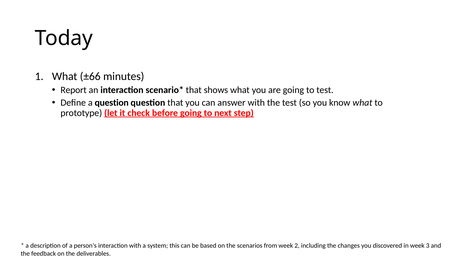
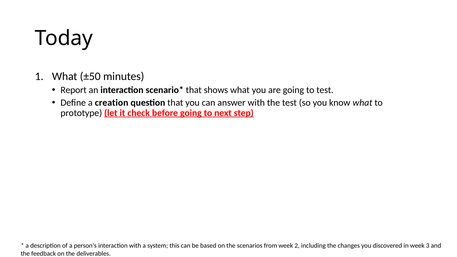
±66: ±66 -> ±50 (90, 76)
a question: question -> creation (112, 103)
